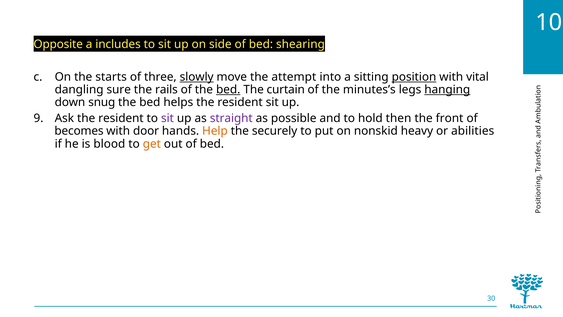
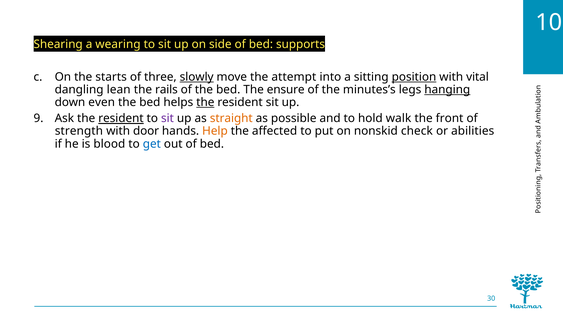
Opposite: Opposite -> Shearing (58, 44)
includes: includes -> wearing (118, 44)
shearing: shearing -> supports (301, 44)
sure: sure -> lean (119, 89)
bed underline: present -> none (228, 89)
curtain: curtain -> ensure (286, 89)
snug: snug -> even (102, 102)
the underline: none -> present (205, 102)
resident underline: none -> present (121, 118)
straight colour: purple -> orange (231, 118)
then: then -> walk (399, 118)
becomes: becomes -> strength (79, 131)
securely: securely -> affected (275, 131)
heavy: heavy -> check (417, 131)
get colour: orange -> blue (152, 144)
